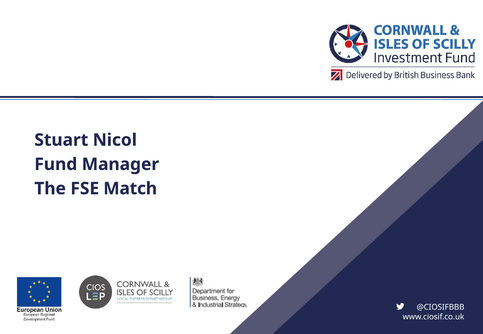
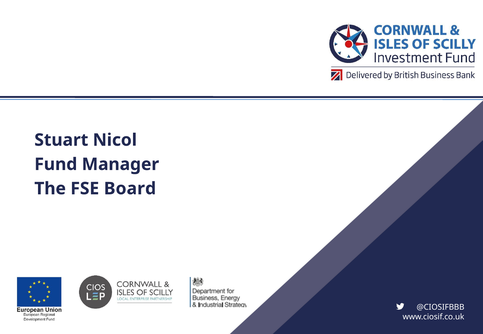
Match: Match -> Board (130, 189)
